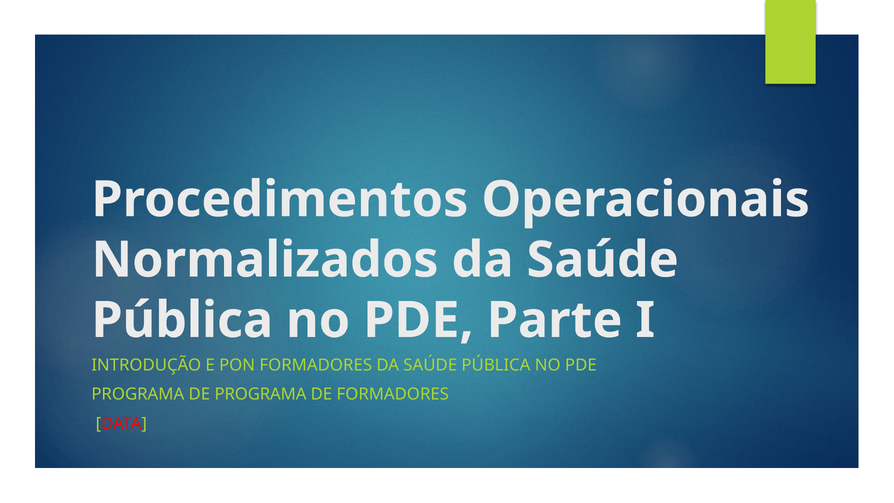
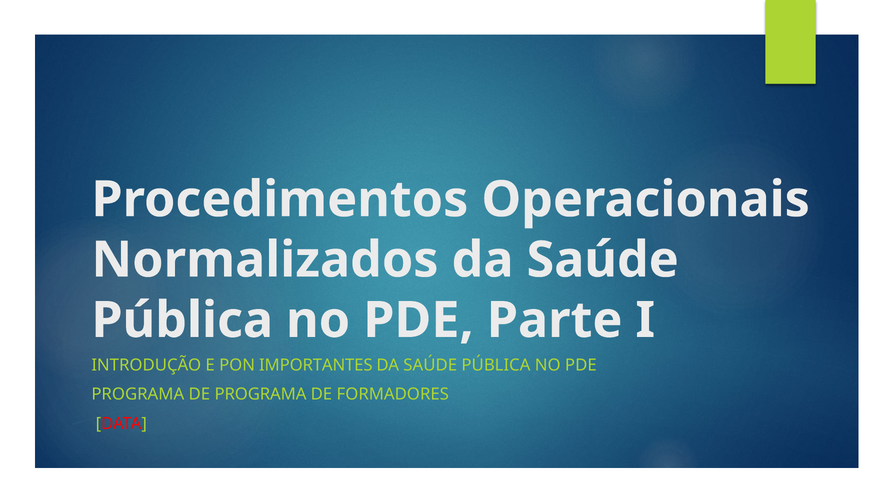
PON FORMADORES: FORMADORES -> IMPORTANTES (316, 365)
